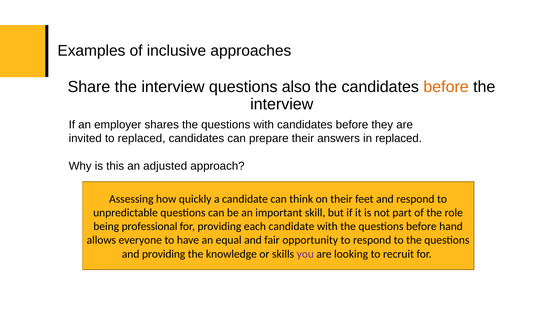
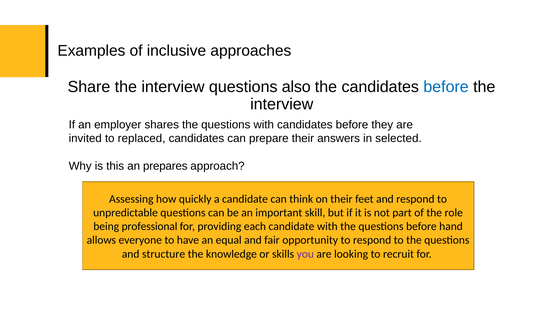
before colour: orange -> blue (446, 87)
in replaced: replaced -> selected (398, 139)
adjusted: adjusted -> prepares (165, 166)
and providing: providing -> structure (164, 254)
